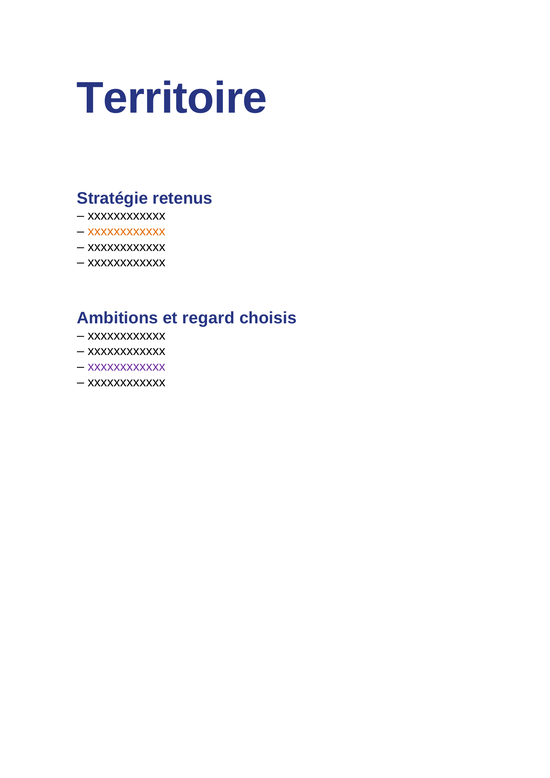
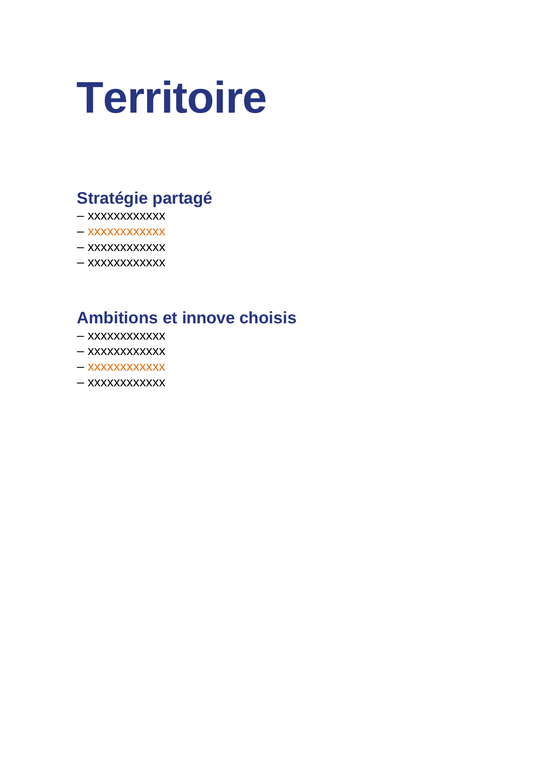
retenus: retenus -> partagé (183, 198)
regard: regard -> innove (209, 318)
xxxxxxxxxxxx colour: purple -> orange (127, 367)
